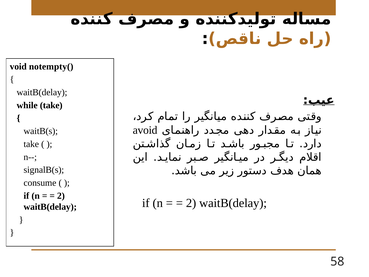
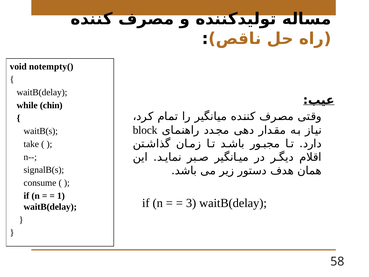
while take: take -> chin (51, 105)
avoid: avoid -> block (145, 130)
2: 2 -> 1 (61, 196)
2: 2 -> 3 (191, 203)
